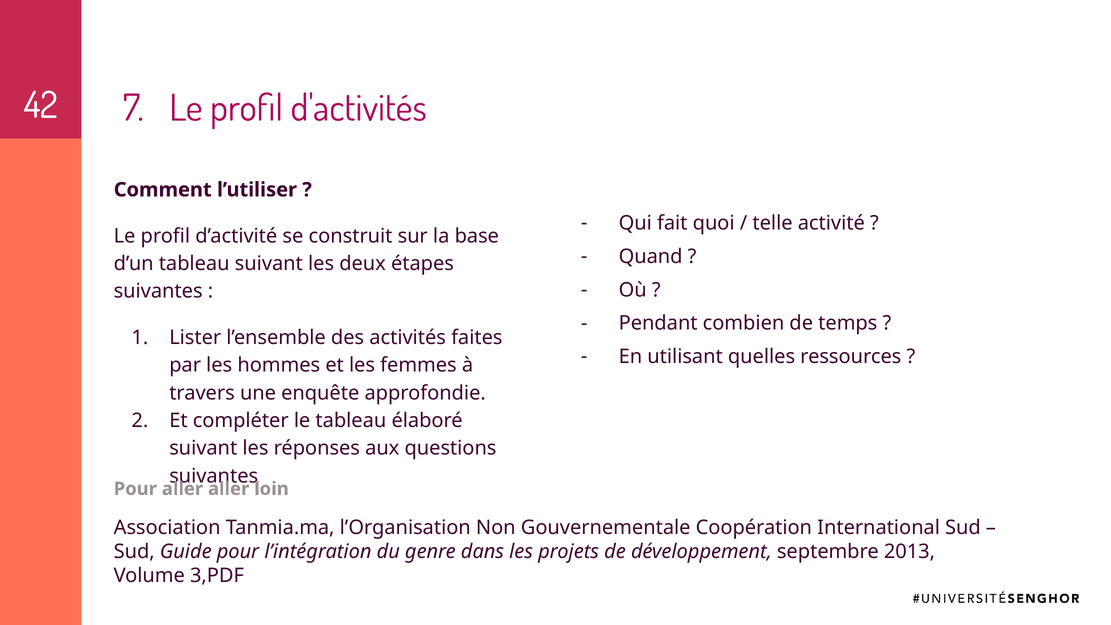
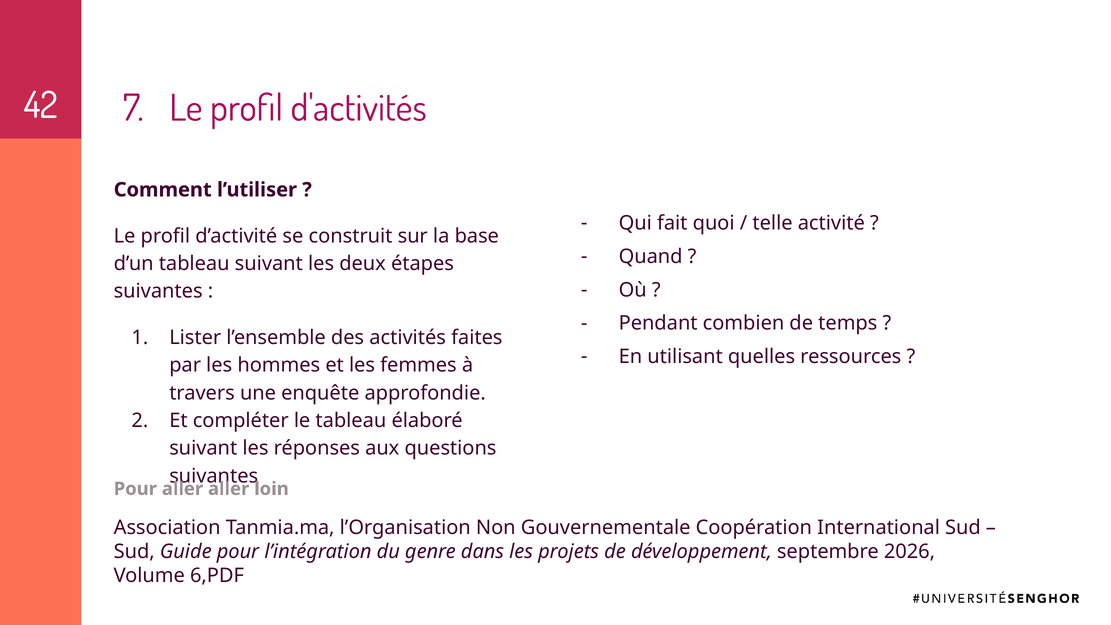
2013: 2013 -> 2026 (909, 552)
3,PDF: 3,PDF -> 6,PDF (217, 576)
